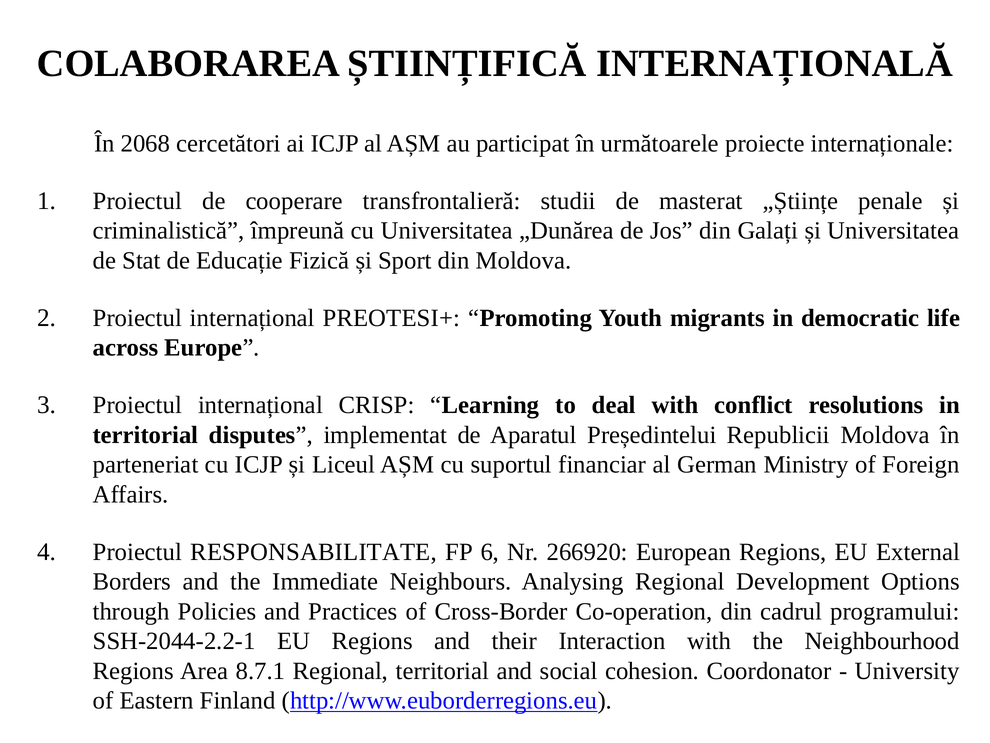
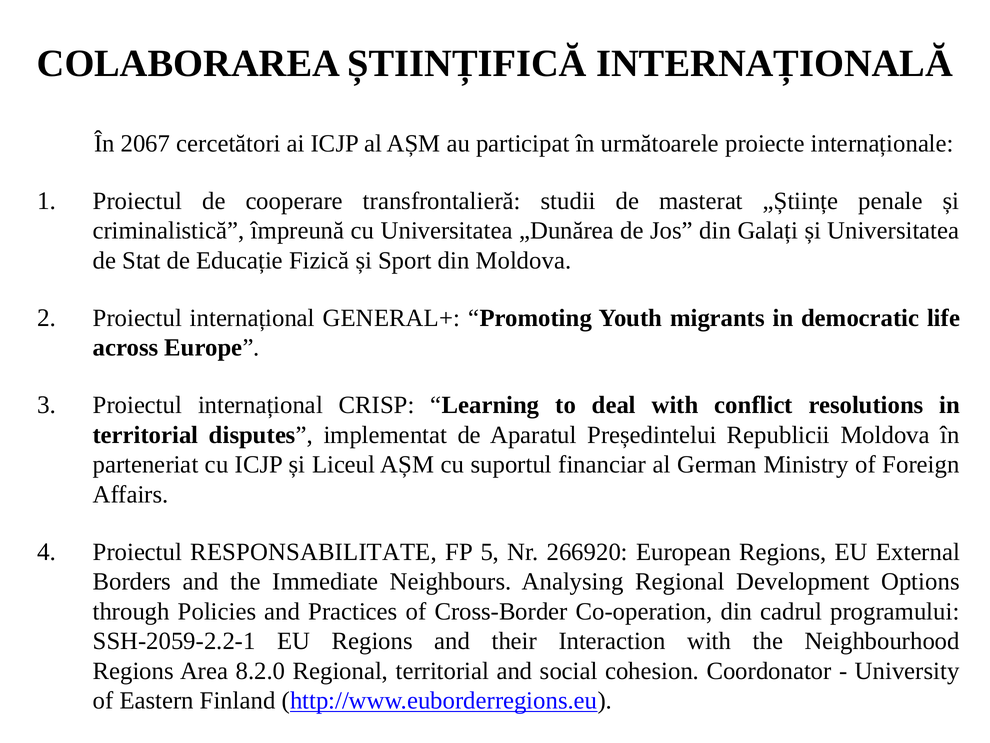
2068: 2068 -> 2067 (145, 143)
PREOTESI+: PREOTESI+ -> GENERAL+ (391, 318)
6: 6 -> 5 (490, 552)
SSH-2044-2.2-1: SSH-2044-2.2-1 -> SSH-2059-2.2-1 (174, 641)
8.7.1: 8.7.1 -> 8.2.0 (260, 670)
